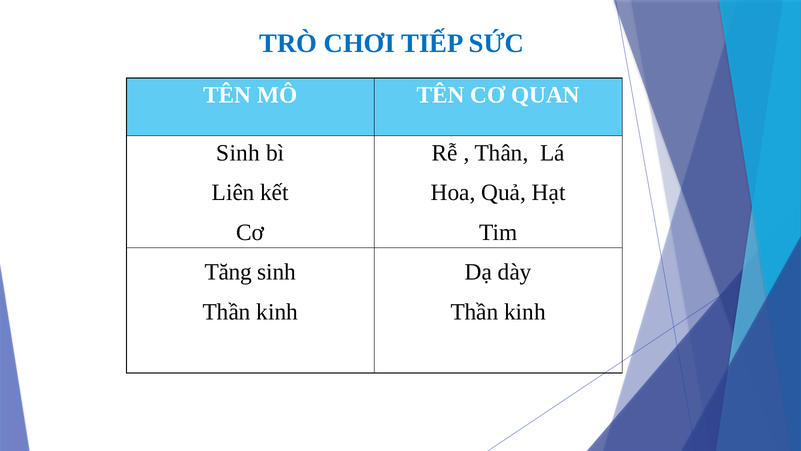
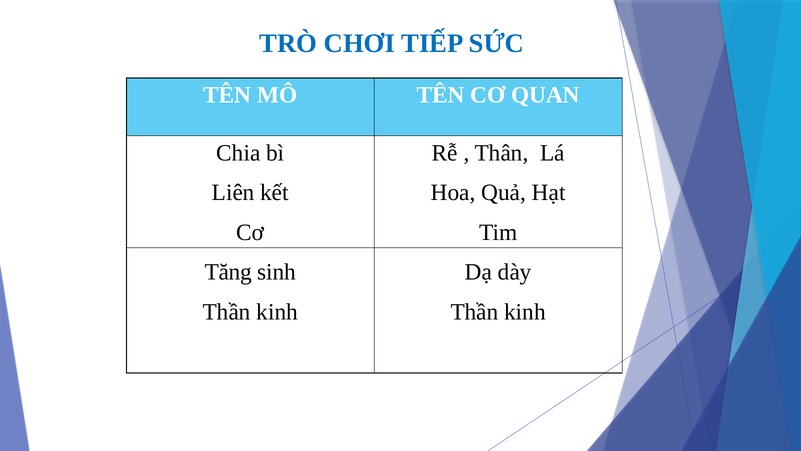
Sinh: Sinh -> Chia (238, 153)
